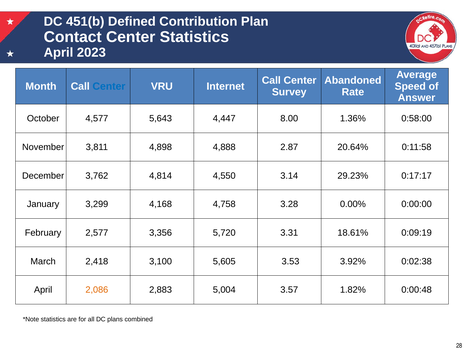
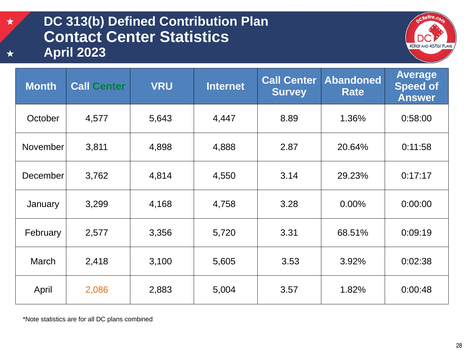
451(b: 451(b -> 313(b (85, 22)
Center colour: blue -> green (109, 86)
8.00: 8.00 -> 8.89 (289, 119)
18.61%: 18.61% -> 68.51% (353, 233)
